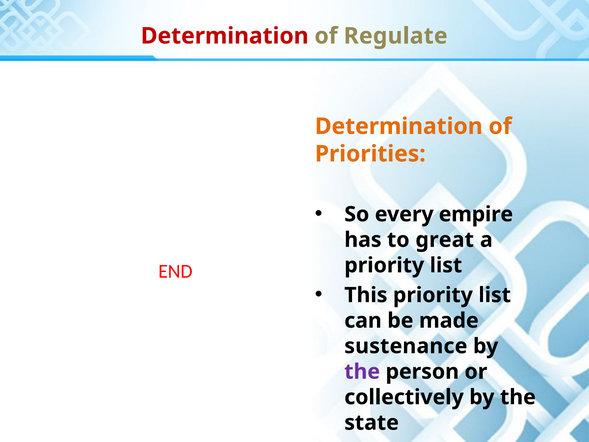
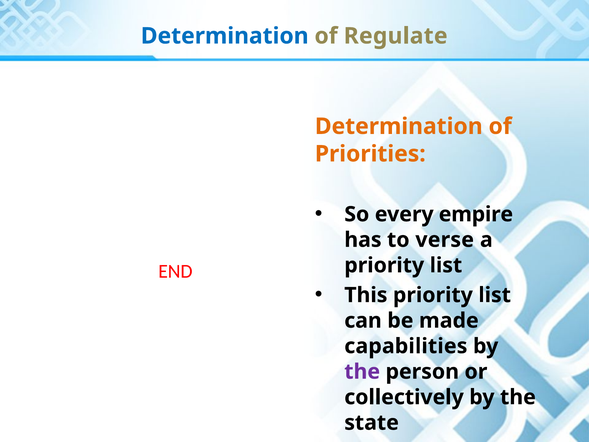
Determination colour: red -> blue (225, 36)
great: great -> verse (445, 240)
sustenance: sustenance -> capabilities (406, 346)
